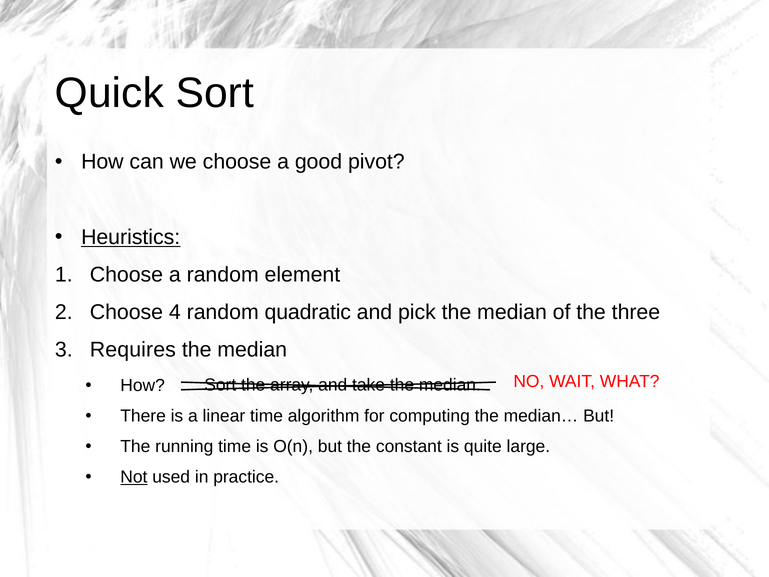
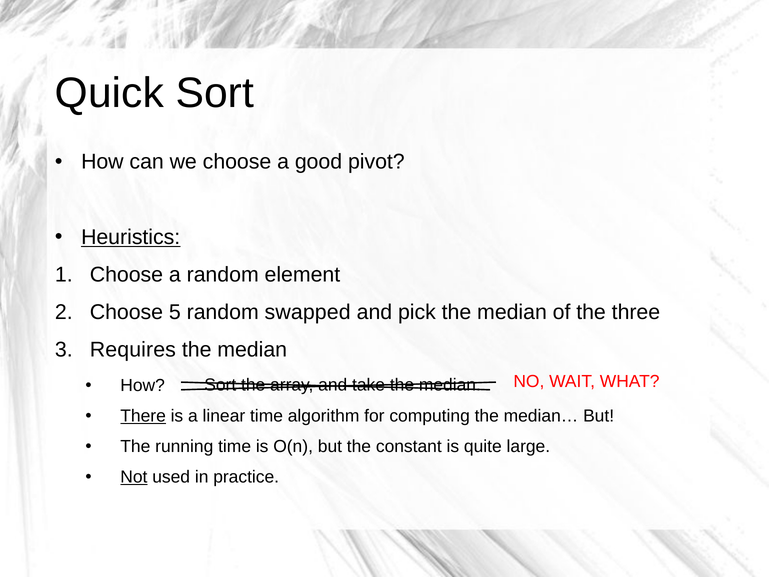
4: 4 -> 5 (175, 312)
quadratic: quadratic -> swapped (308, 312)
There underline: none -> present (143, 416)
